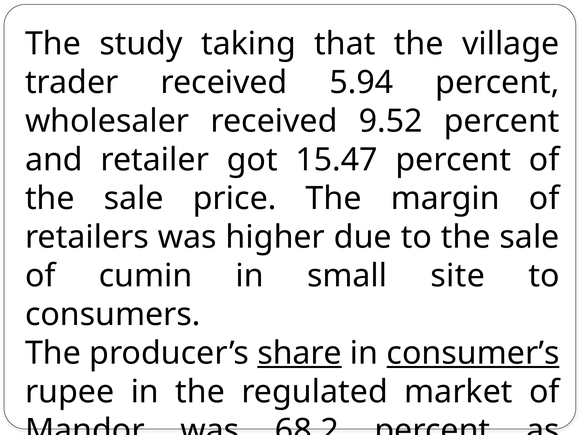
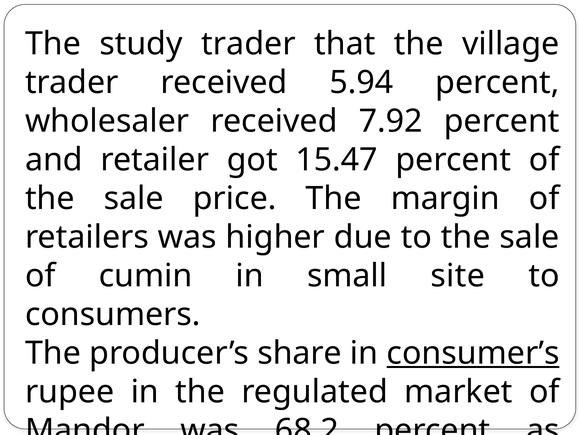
study taking: taking -> trader (248, 44)
9.52: 9.52 -> 7.92 (391, 121)
share underline: present -> none (300, 353)
